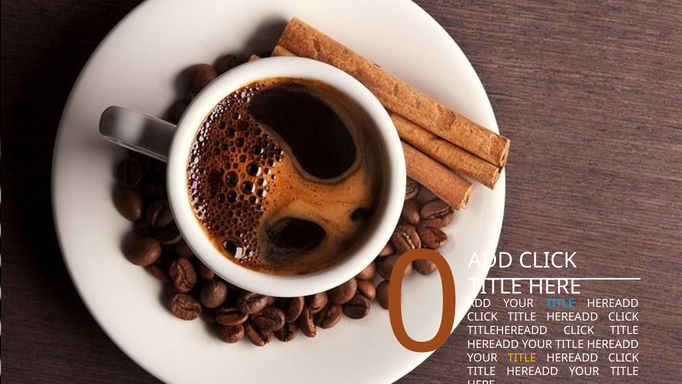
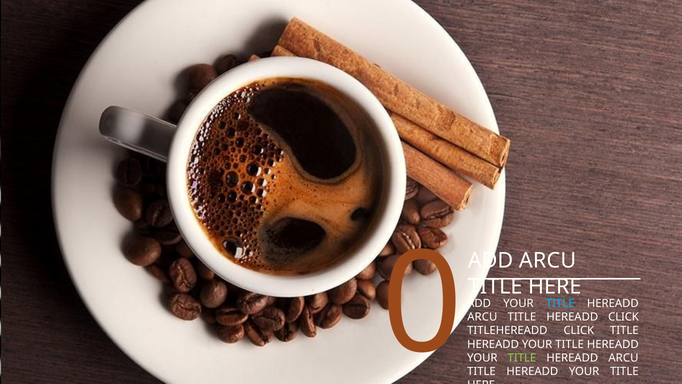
ADD CLICK: CLICK -> ARCU (548, 260)
CLICK: CLICK -> ARCU (482, 317)
TITLE colour: yellow -> light green (522, 358)
CLICK: CLICK -> ARCU (623, 358)
